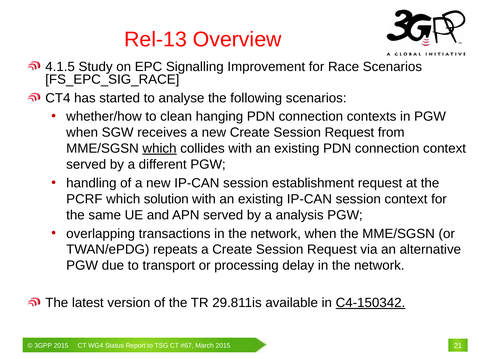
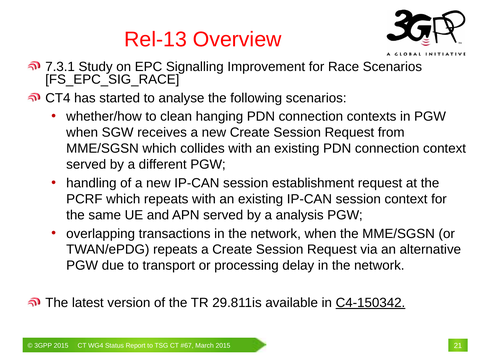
4.1.5: 4.1.5 -> 7.3.1 (60, 67)
which underline: present -> none (160, 149)
which solution: solution -> repeats (166, 199)
